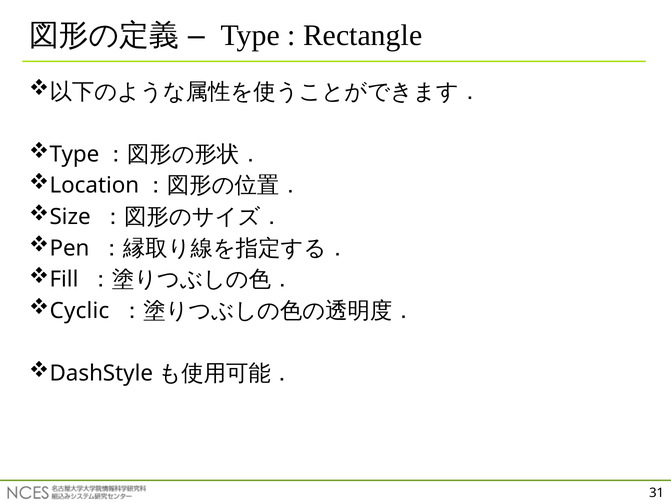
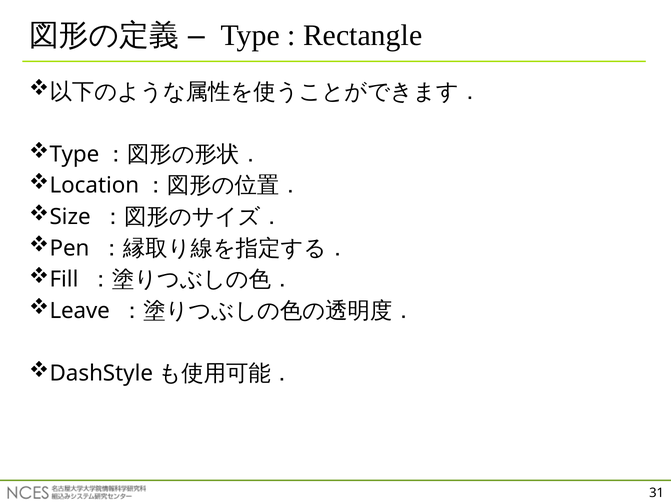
Cyclic: Cyclic -> Leave (80, 311)
